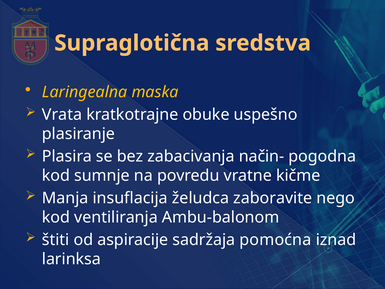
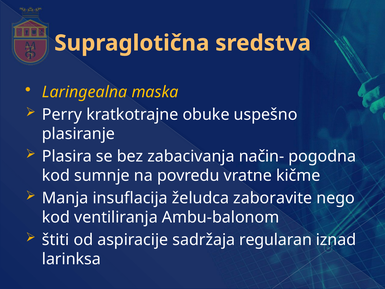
Vrata: Vrata -> Perry (62, 114)
pomoćna: pomoćna -> regularan (276, 240)
